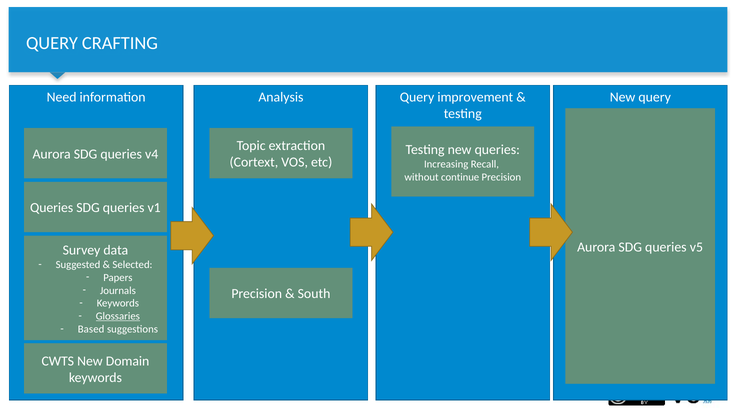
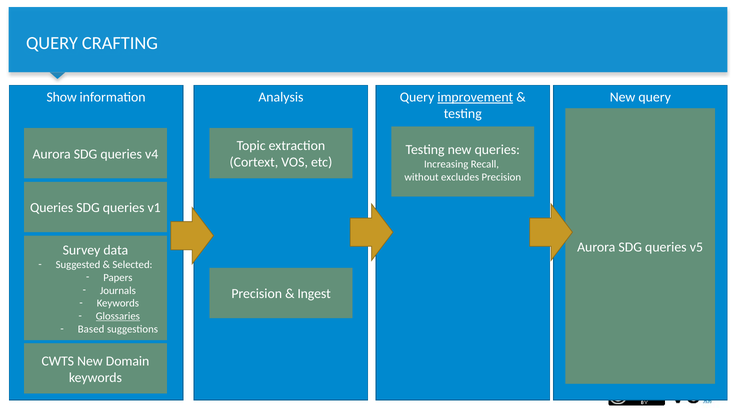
Need: Need -> Show (62, 97)
improvement underline: none -> present (475, 97)
continue: continue -> excludes (460, 177)
South: South -> Ingest (314, 294)
